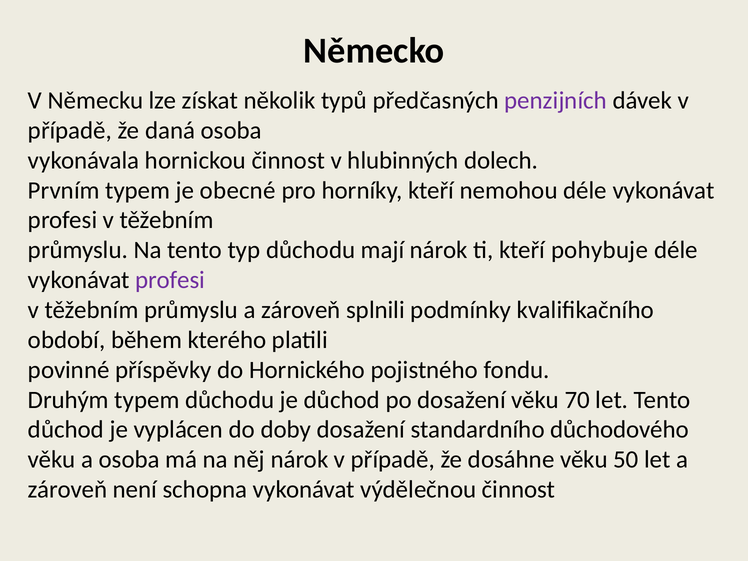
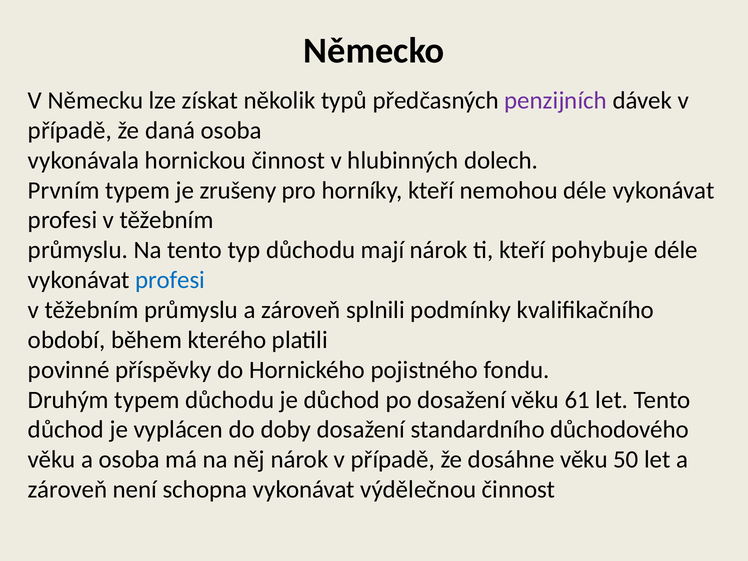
obecné: obecné -> zrušeny (238, 190)
profesi colour: purple -> blue (170, 280)
70: 70 -> 61 (577, 400)
